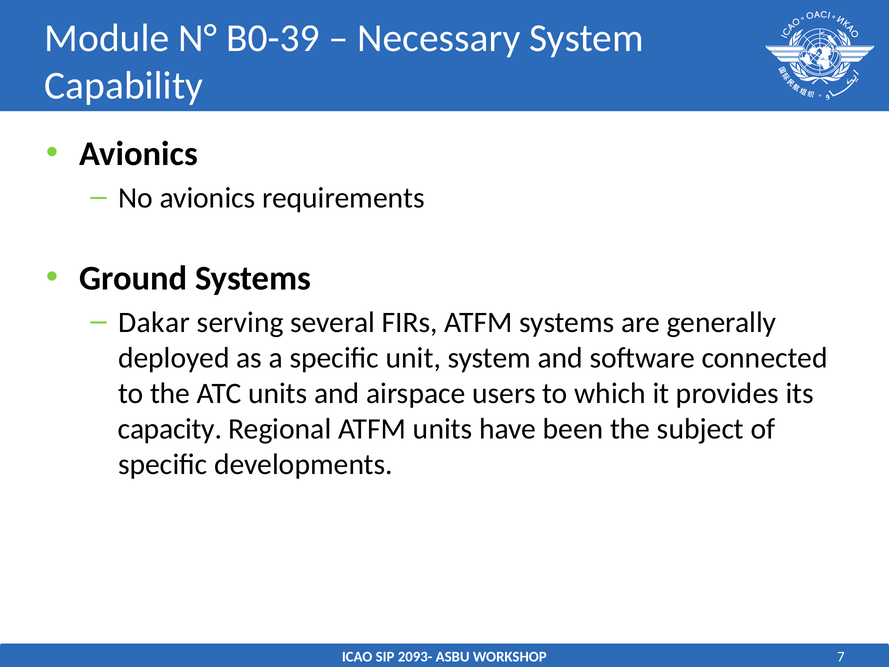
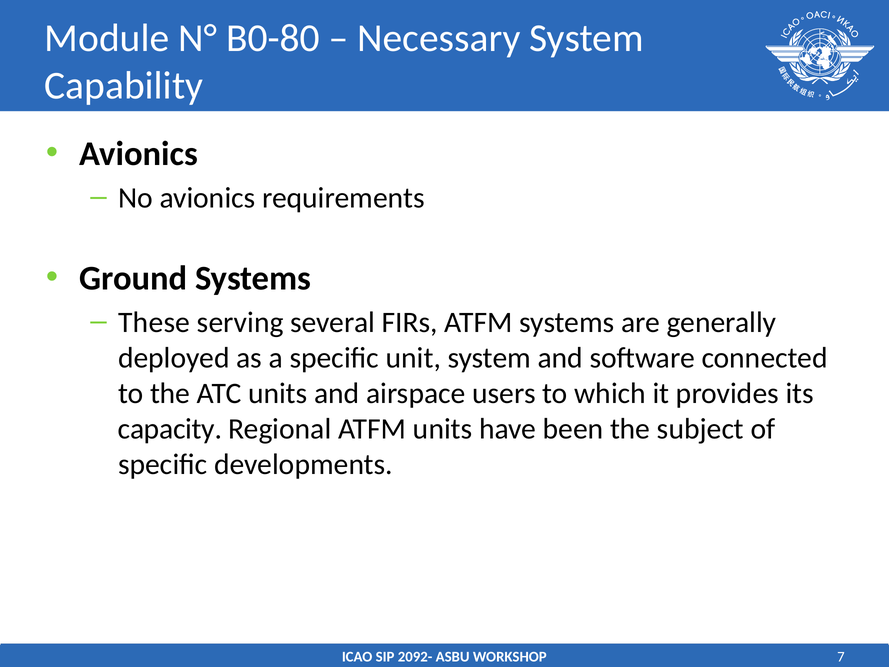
B0-39: B0-39 -> B0-80 (273, 38)
Dakar: Dakar -> These (154, 322)
2093-: 2093- -> 2092- (415, 657)
